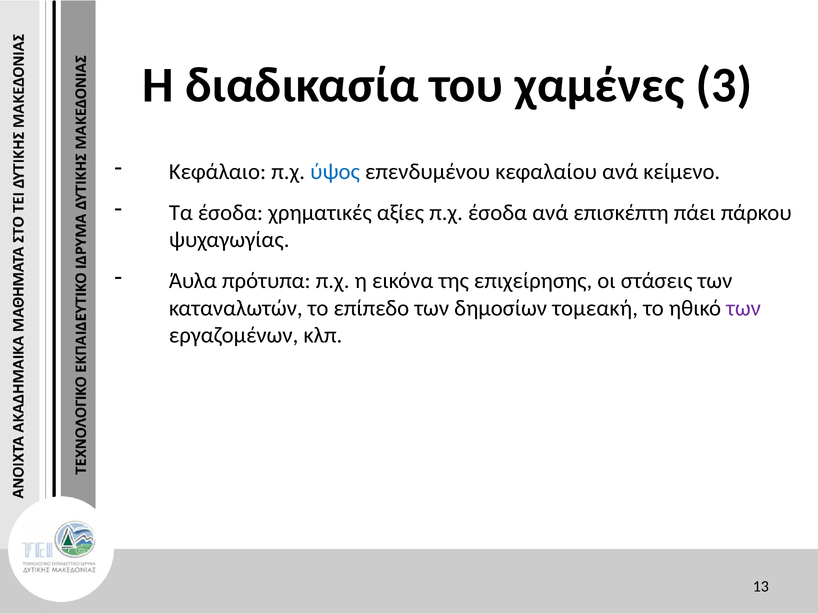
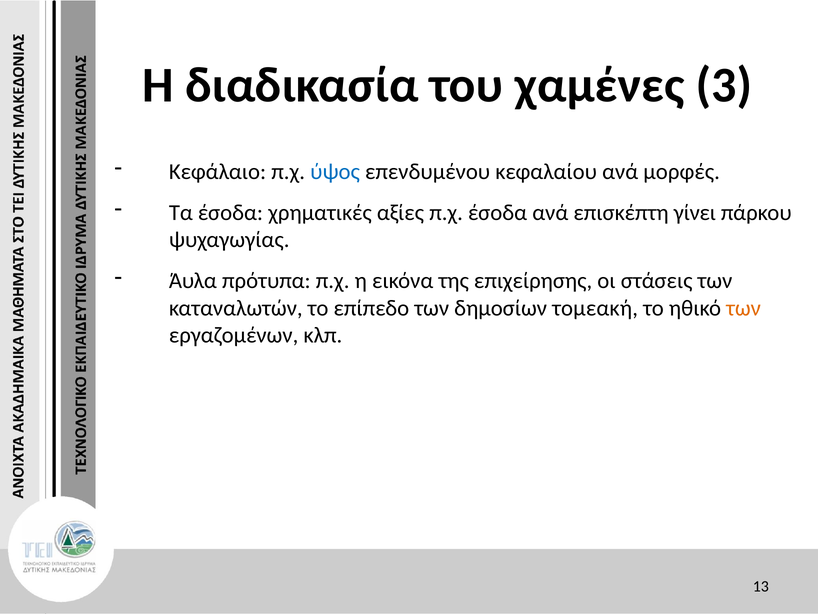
κείμενο: κείμενο -> μορφές (682, 171)
πάει: πάει -> γίνει (695, 212)
των colour: purple -> orange (744, 308)
